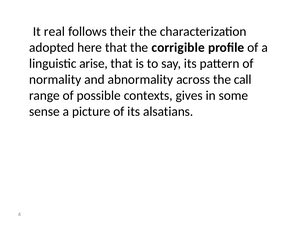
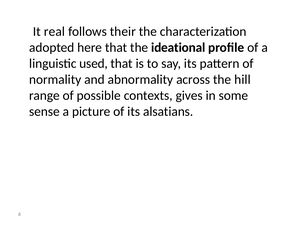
corrigible: corrigible -> ideational (178, 47)
arise: arise -> used (94, 63)
call: call -> hill (243, 79)
